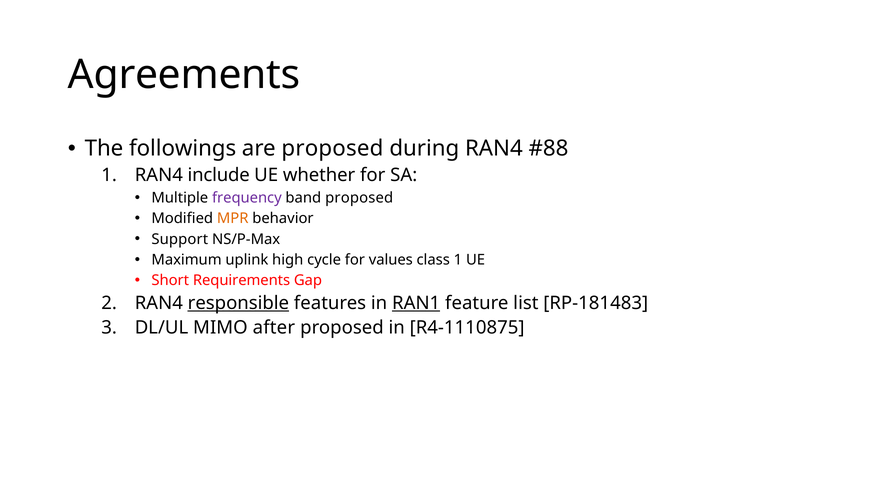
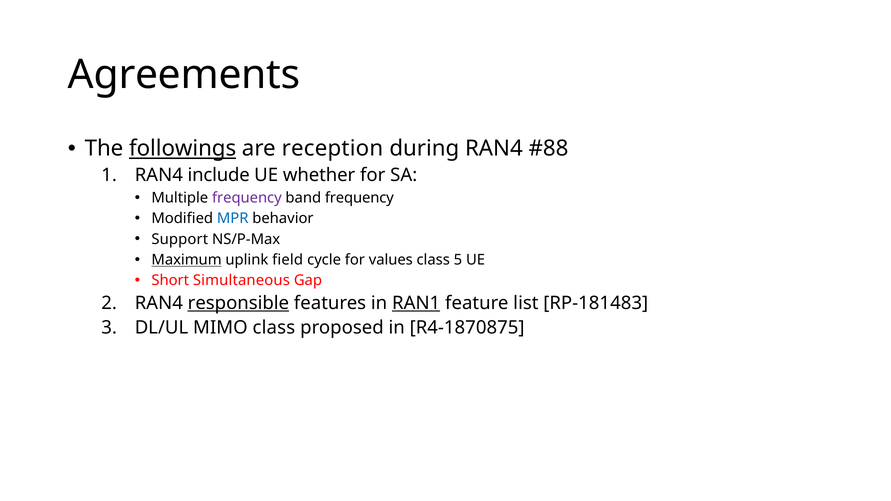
followings underline: none -> present (183, 149)
are proposed: proposed -> reception (332, 149)
band proposed: proposed -> frequency (359, 198)
MPR colour: orange -> blue (233, 219)
Maximum underline: none -> present (187, 260)
high: high -> field (288, 260)
class 1: 1 -> 5 (458, 260)
Requirements: Requirements -> Simultaneous (241, 281)
MIMO after: after -> class (274, 328)
R4-1110875: R4-1110875 -> R4-1870875 (467, 328)
